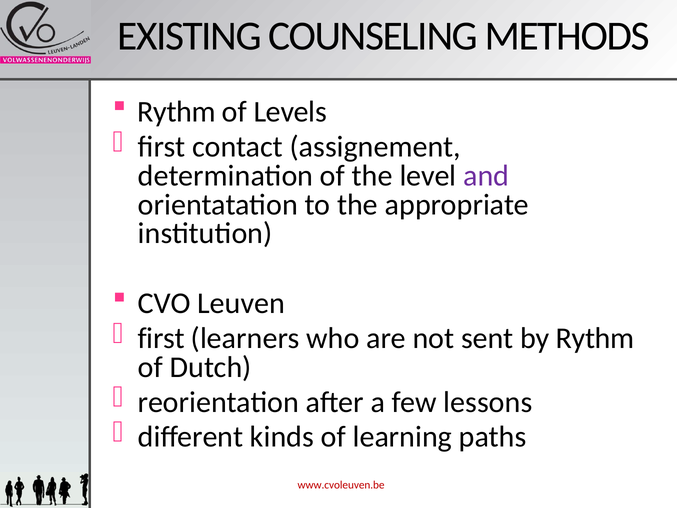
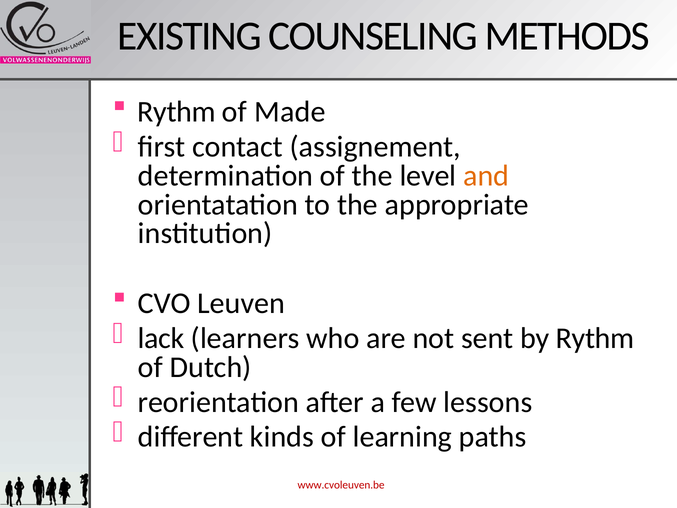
Levels: Levels -> Made (290, 112)
and colour: purple -> orange (486, 176)
first: first -> lack (161, 338)
